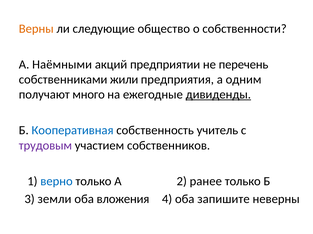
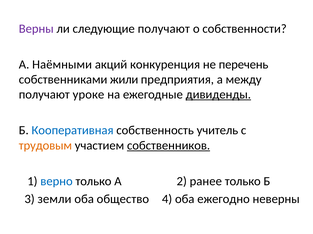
Верны colour: orange -> purple (36, 29)
следующие общество: общество -> получают (164, 29)
предприятии: предприятии -> конкуренция (165, 65)
одним: одним -> между (244, 80)
много: много -> уроке (88, 95)
трудовым colour: purple -> orange (45, 146)
собственников underline: none -> present (169, 146)
вложения: вложения -> общество (123, 200)
запишите: запишите -> ежегодно (224, 200)
